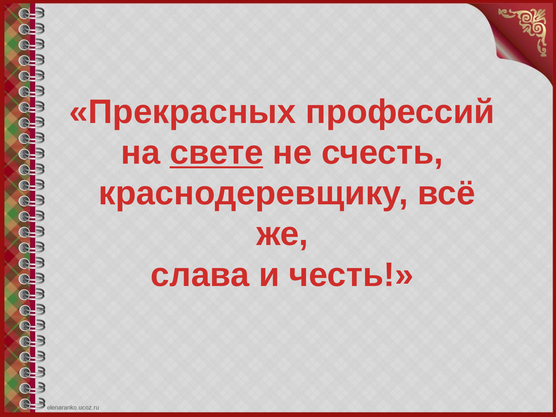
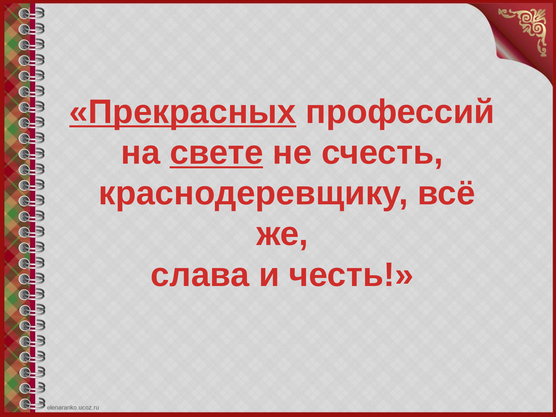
Прекрасных underline: none -> present (183, 112)
